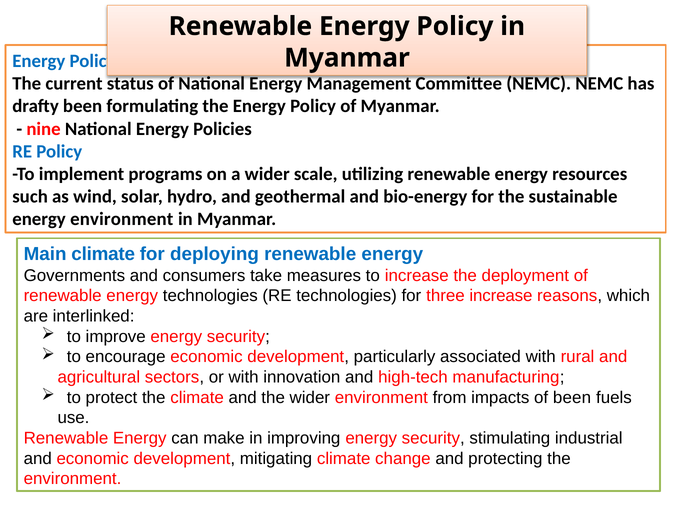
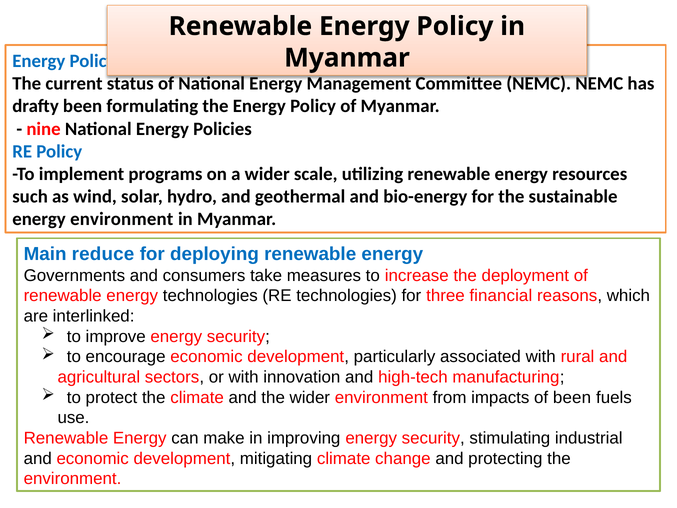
Main climate: climate -> reduce (103, 254)
three increase: increase -> financial (501, 296)
